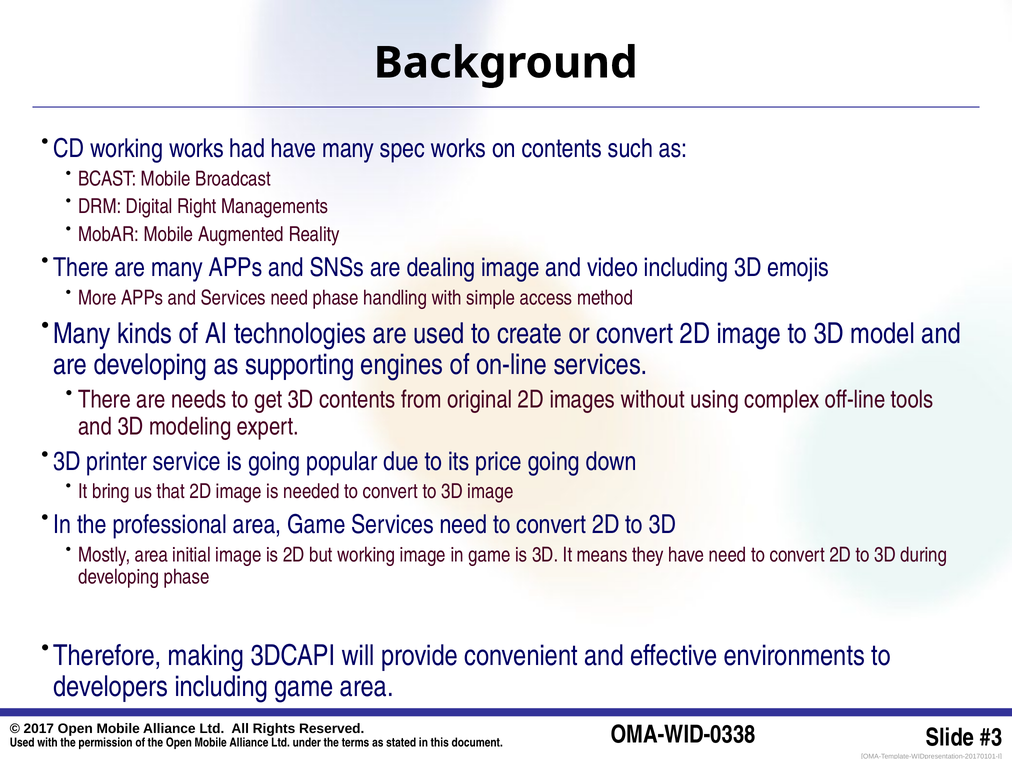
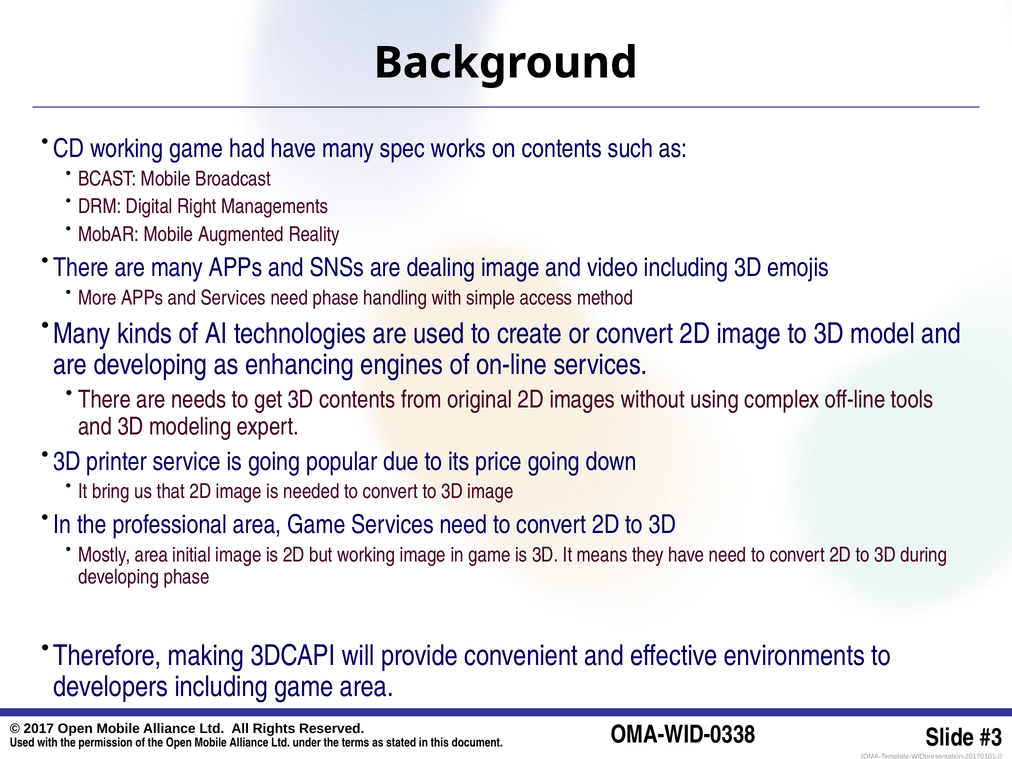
working works: works -> game (196, 149)
supporting: supporting -> enhancing (300, 365)
